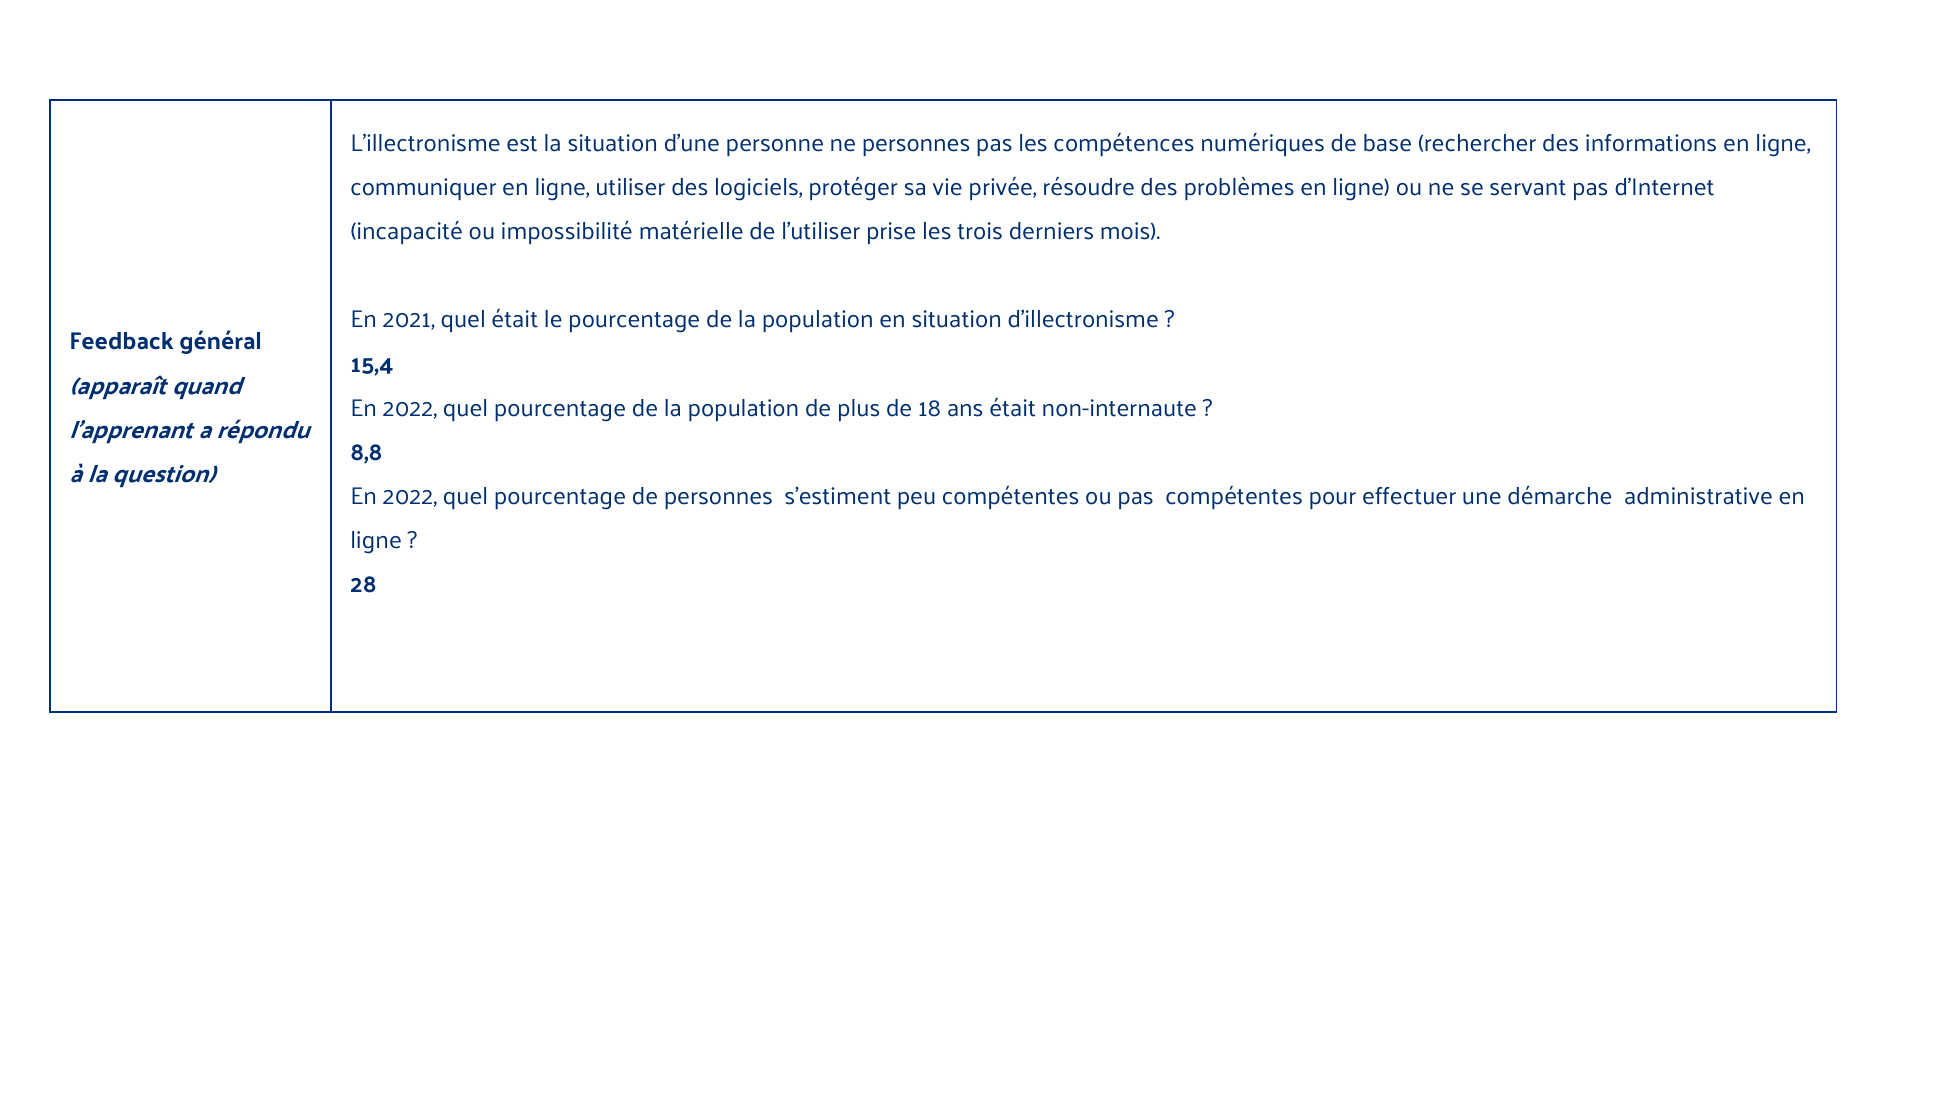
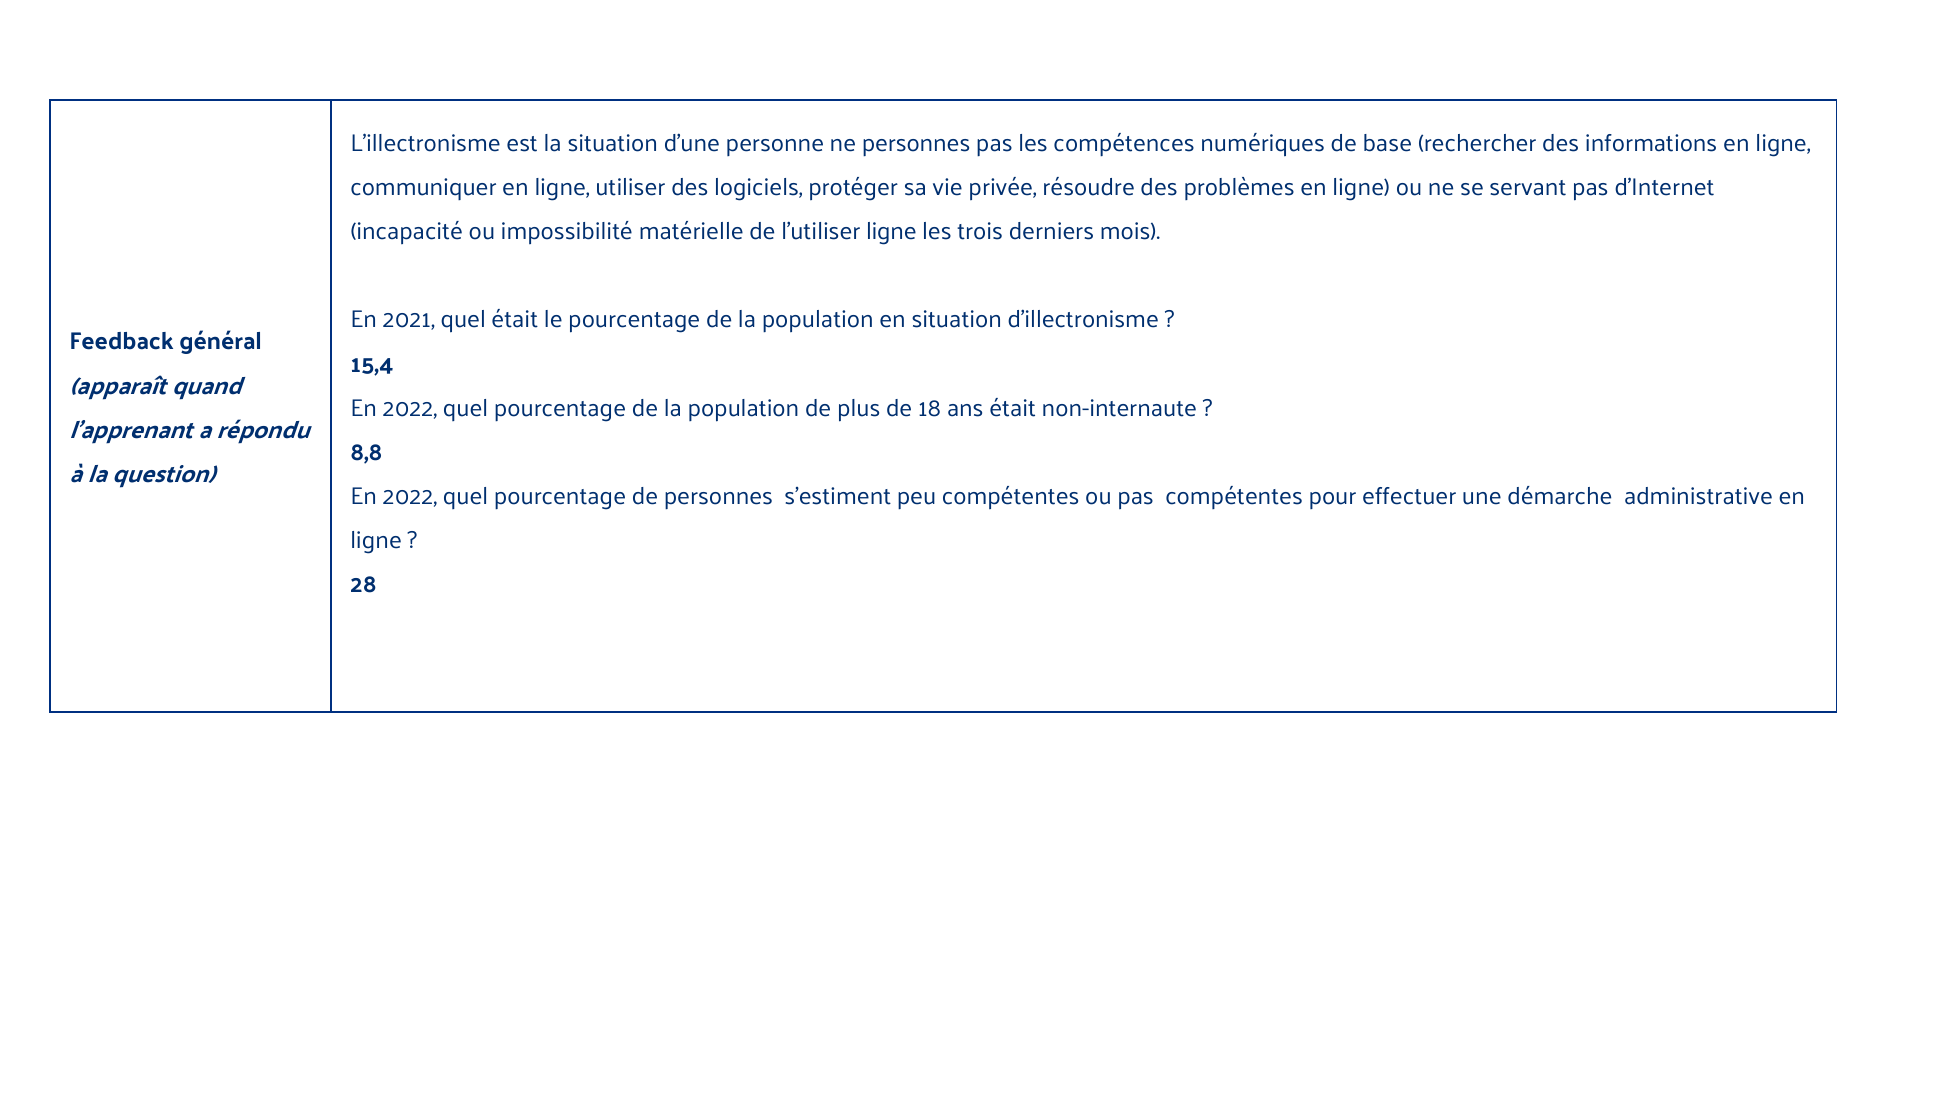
l'utiliser prise: prise -> ligne (891, 232)
